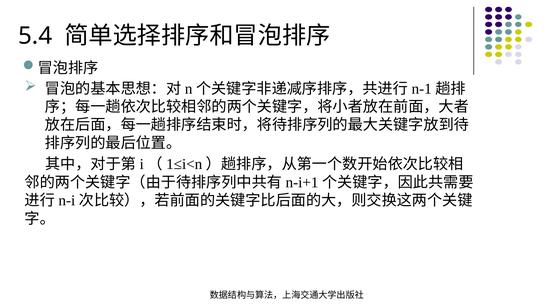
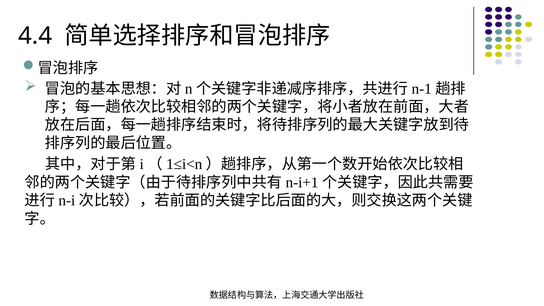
5.4: 5.4 -> 4.4 (35, 36)
